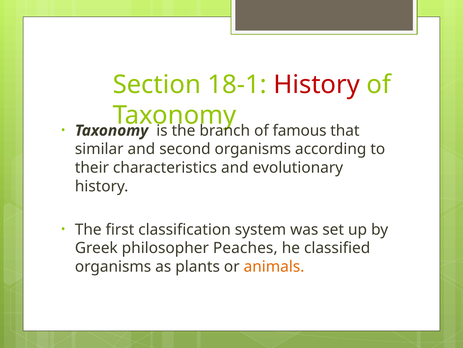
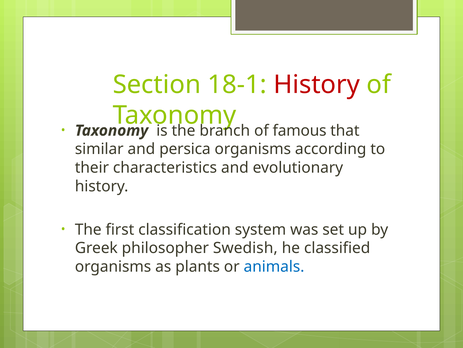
second: second -> persica (185, 149)
Peaches: Peaches -> Swedish (245, 248)
animals colour: orange -> blue (274, 266)
